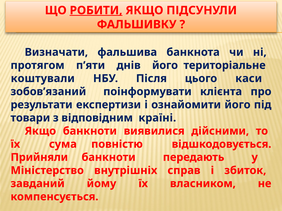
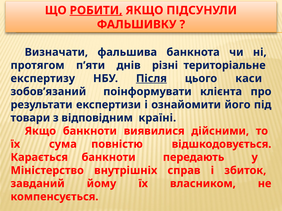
днів його: його -> різні (165, 65)
коштували: коштували -> експертизу (43, 79)
Після underline: none -> present (151, 79)
Прийняли: Прийняли -> Карається (39, 158)
